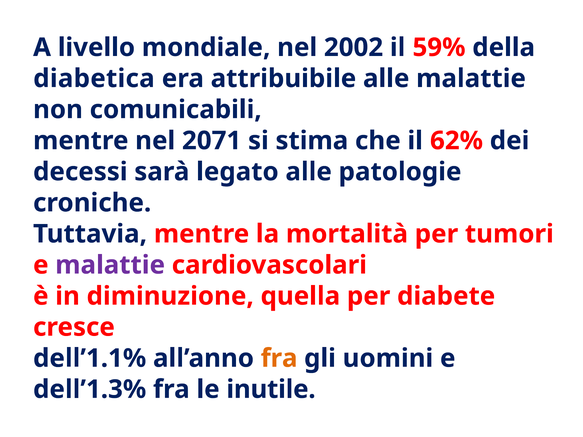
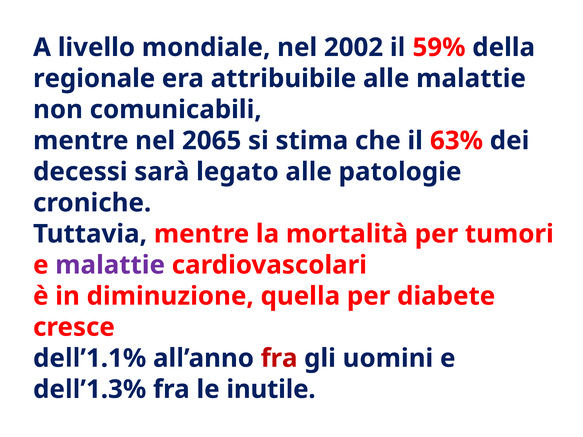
diabetica: diabetica -> regionale (94, 79)
2071: 2071 -> 2065 (212, 141)
62%: 62% -> 63% (456, 141)
fra colour: orange -> red (279, 358)
